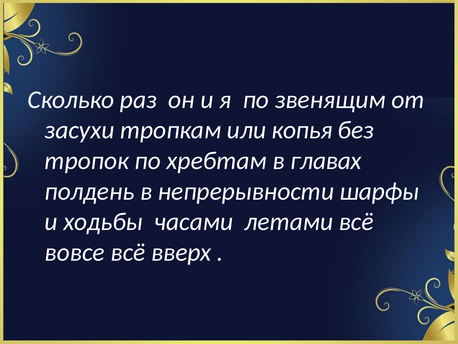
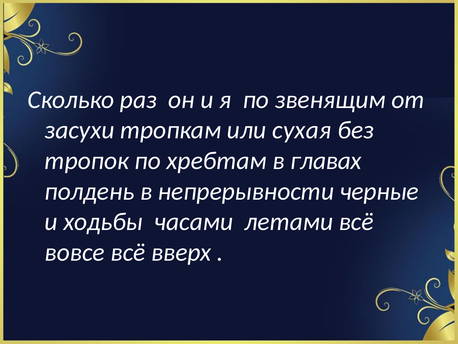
копья: копья -> сухая (302, 130)
шарфы: шарфы -> черные (379, 191)
